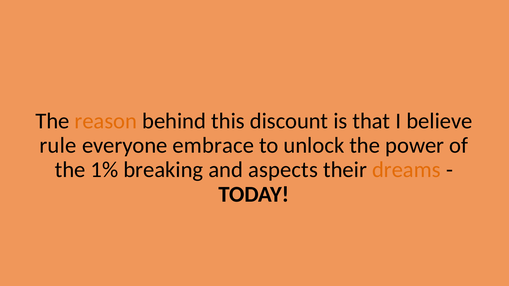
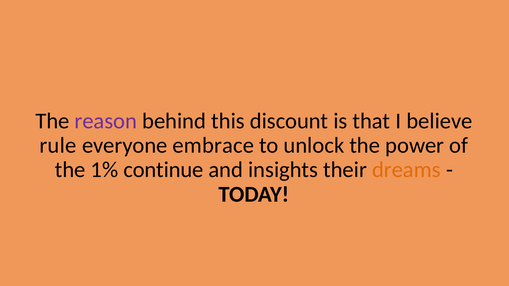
reason colour: orange -> purple (106, 121)
breaking: breaking -> continue (163, 170)
aspects: aspects -> insights (283, 170)
